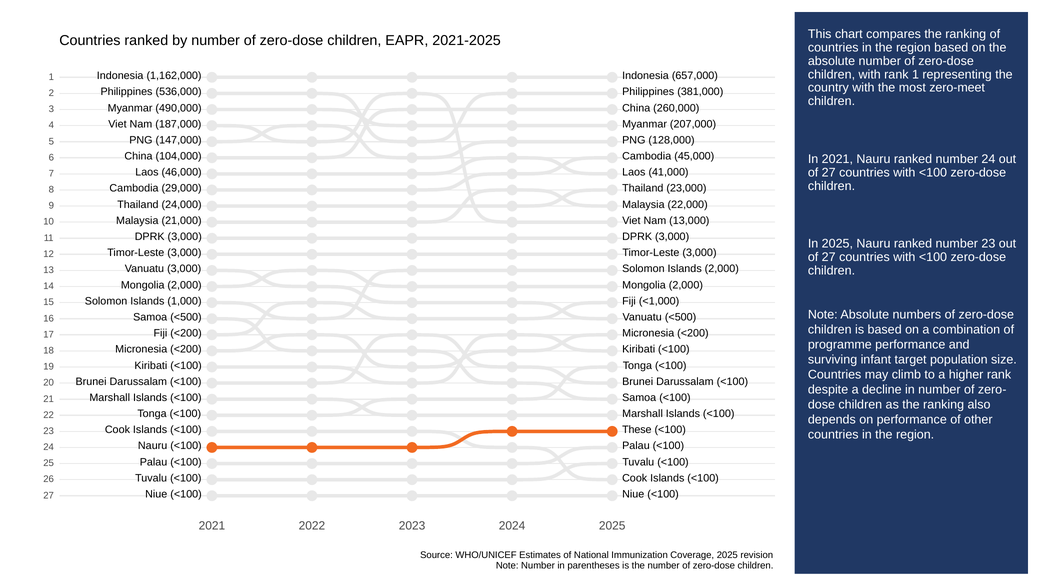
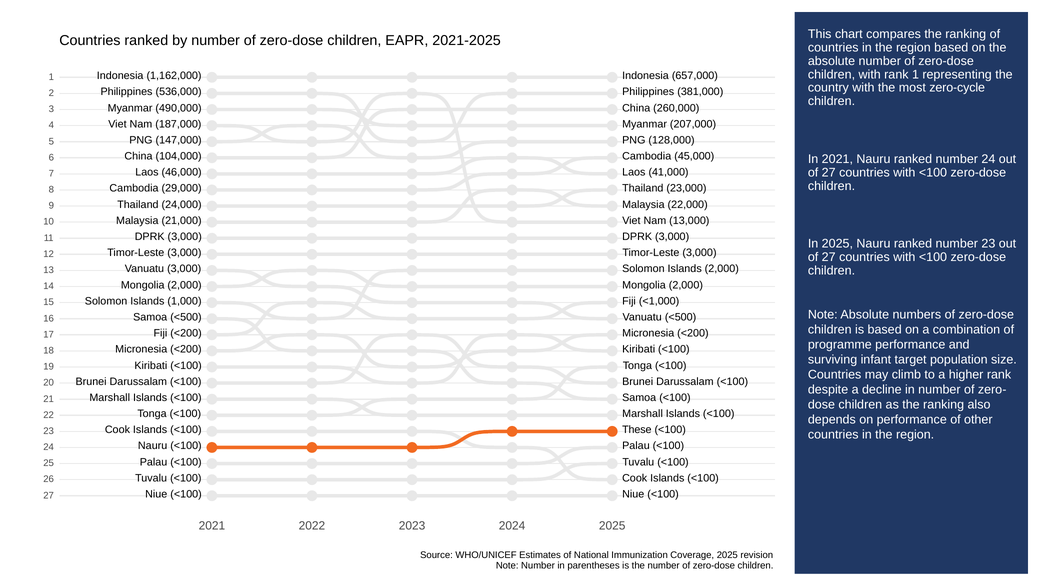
zero-meet: zero-meet -> zero-cycle (957, 88)
